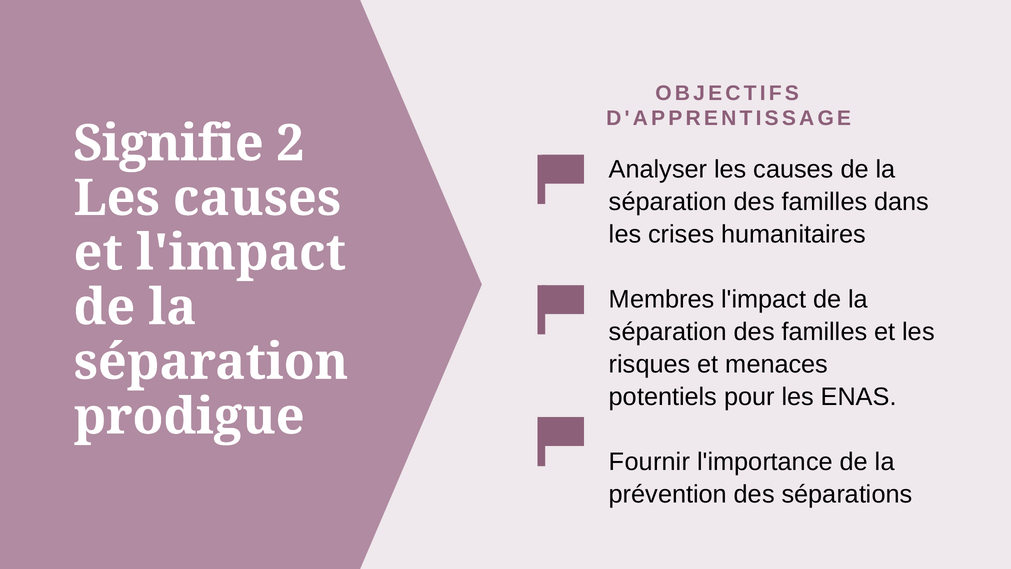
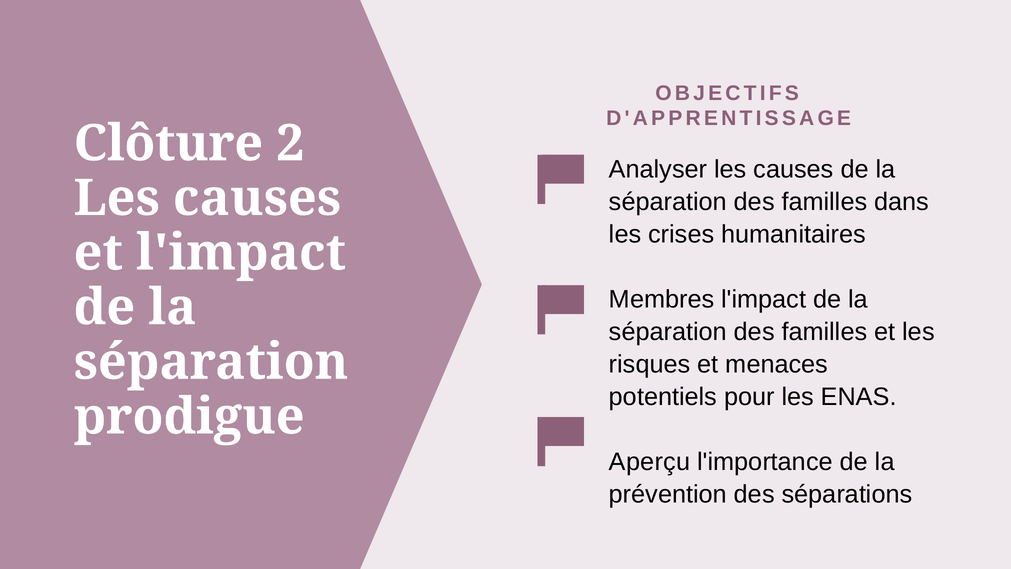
Signifie: Signifie -> Clôture (168, 144)
Fournir: Fournir -> Aperçu (650, 461)
